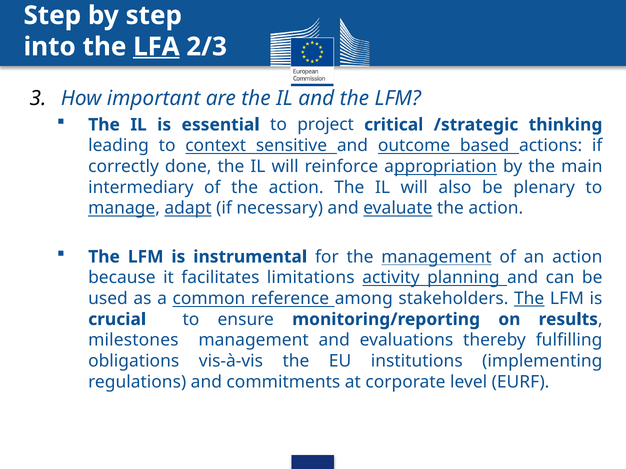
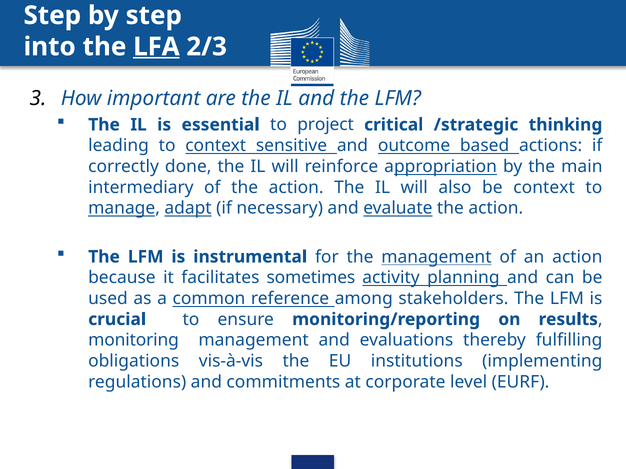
be plenary: plenary -> context (544, 187)
limitations: limitations -> sometimes (311, 278)
The underline: present -> none (529, 299)
milestones: milestones -> monitoring (134, 341)
